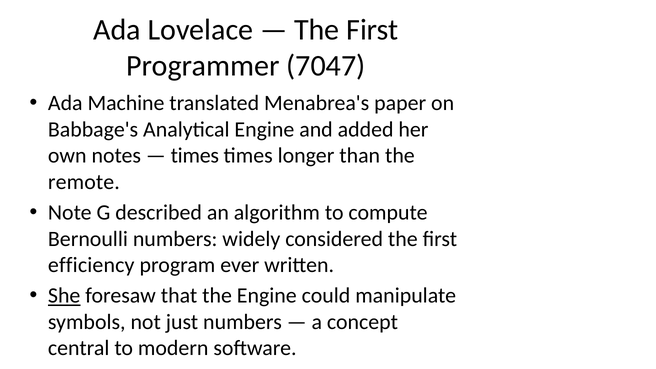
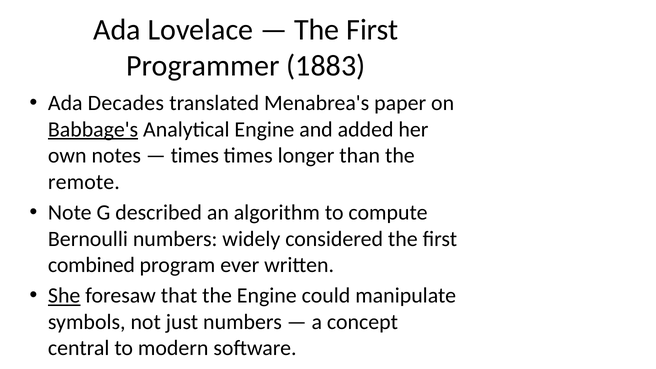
7047: 7047 -> 1883 (326, 66)
Machine: Machine -> Decades (126, 103)
Babbage's underline: none -> present (93, 129)
efficiency: efficiency -> combined (91, 265)
